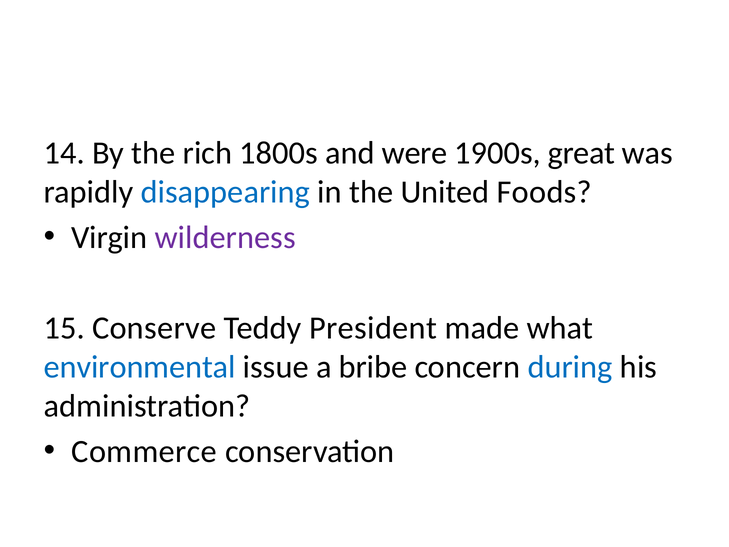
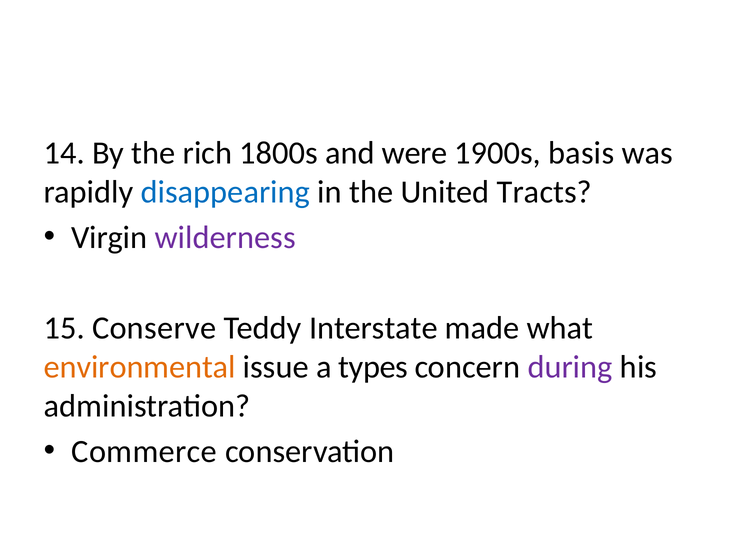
great: great -> basis (581, 153)
Foods: Foods -> Tracts (544, 192)
President: President -> Interstate (373, 328)
environmental colour: blue -> orange (140, 367)
bribe: bribe -> types (373, 367)
during colour: blue -> purple (570, 367)
